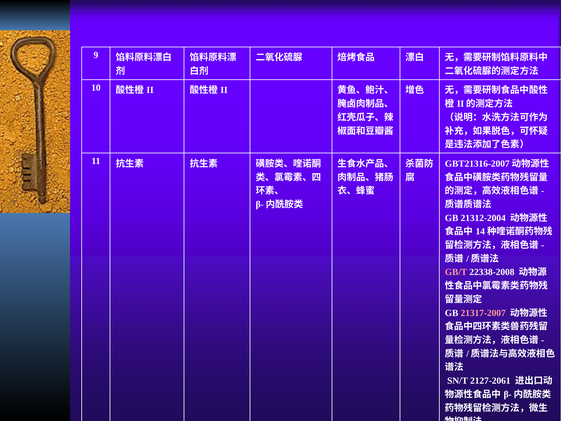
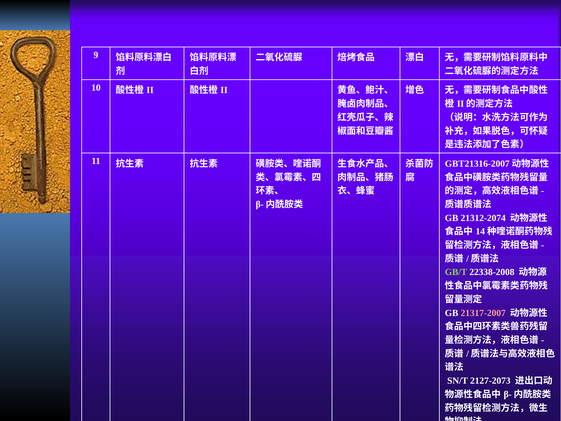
21312-2004: 21312-2004 -> 21312-2074 (483, 218)
GB/T colour: pink -> light green (456, 272)
2127-2061: 2127-2061 -> 2127-2073 (490, 381)
